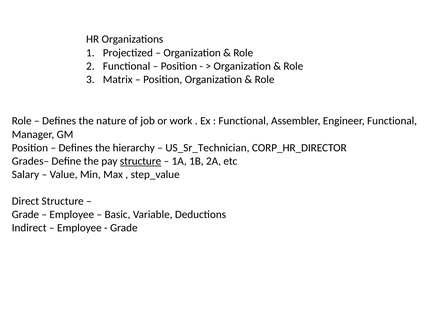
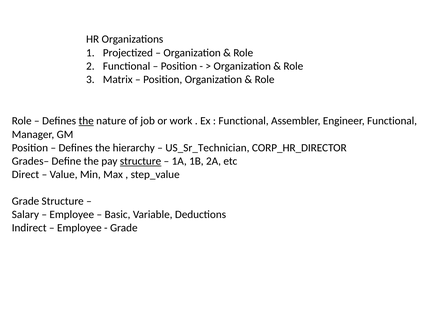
the underline: none -> present (86, 121)
Salary: Salary -> Direct (25, 175)
Direct: Direct -> Grade (25, 201)
Grade: Grade -> Salary (25, 215)
